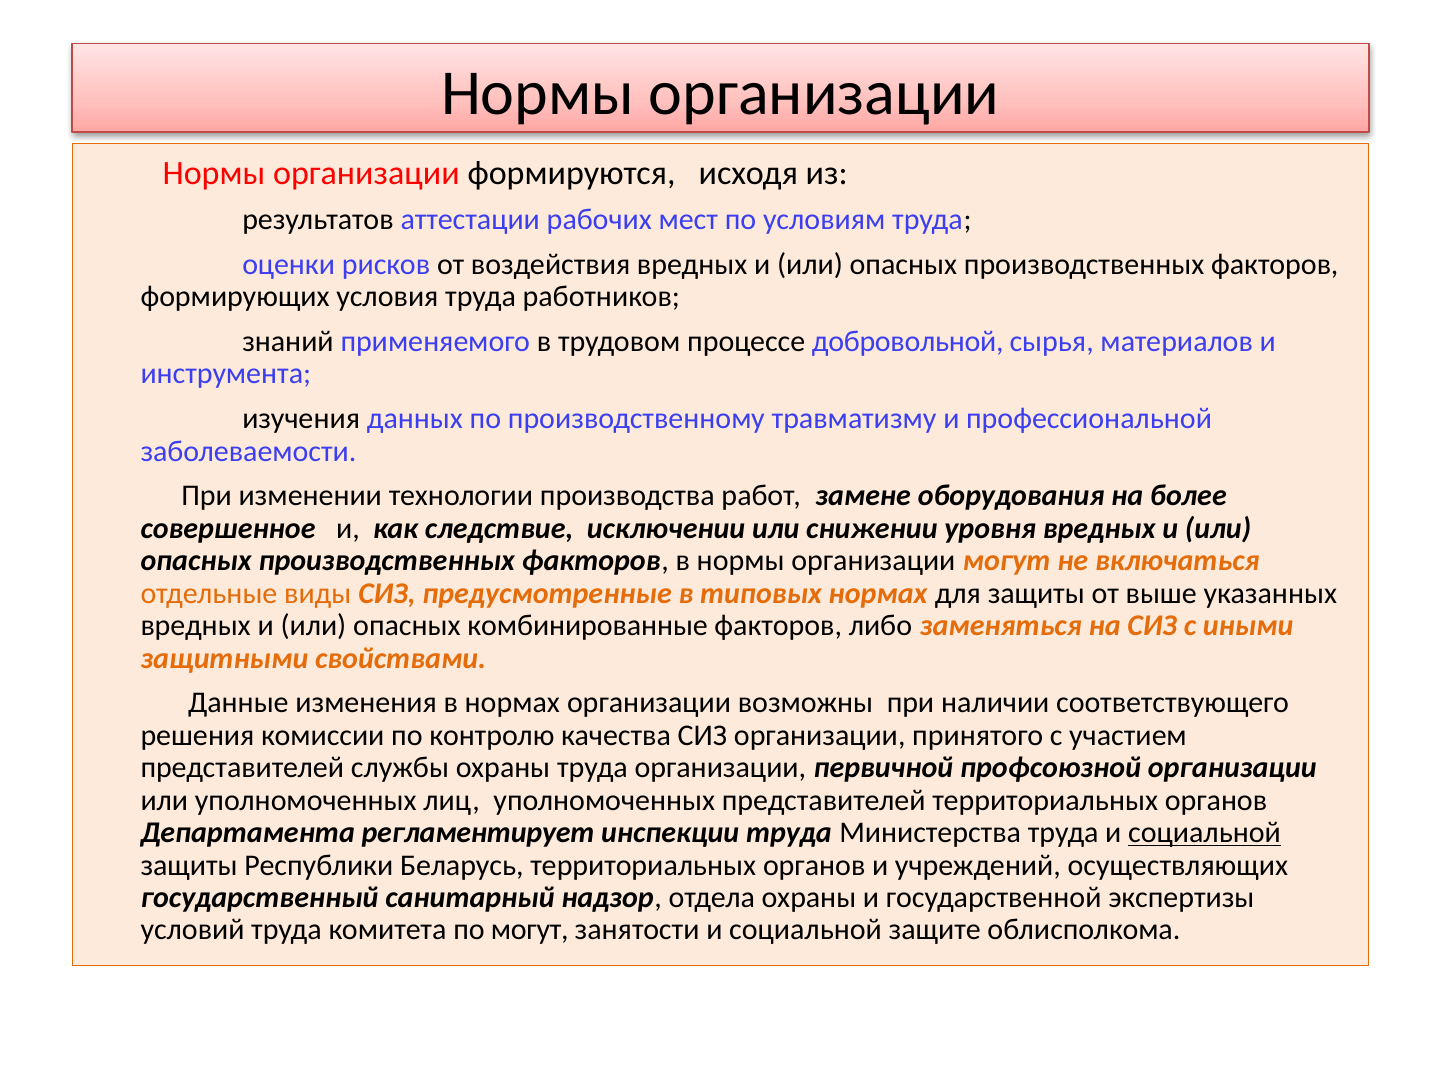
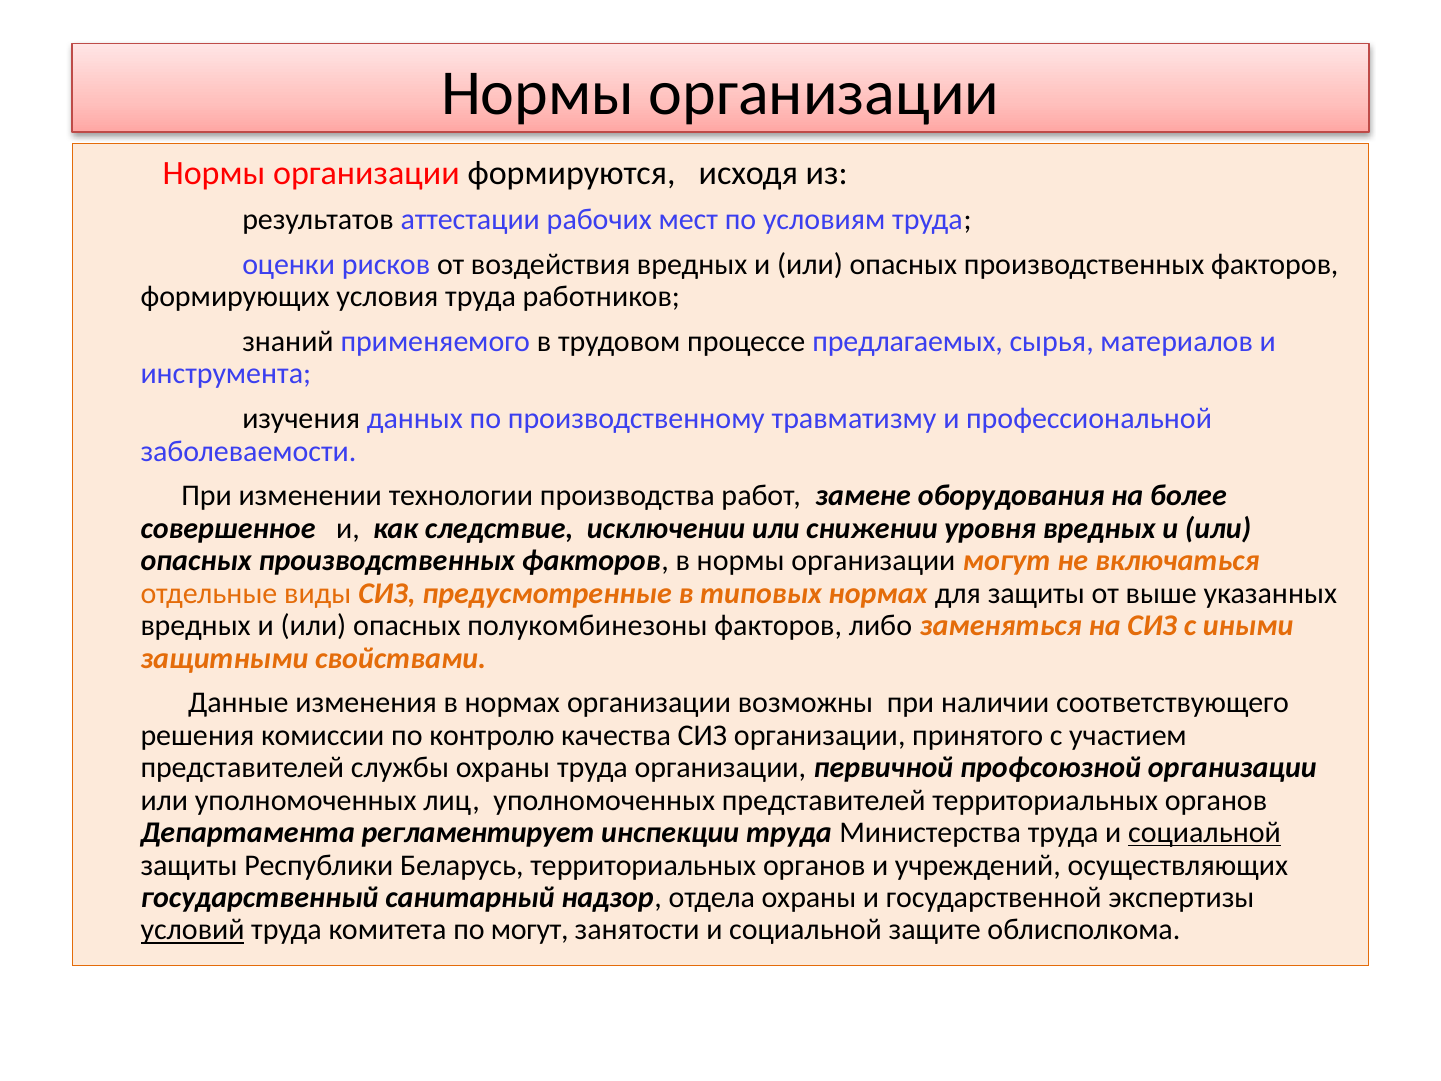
добровольной: добровольной -> предлагаемых (908, 341)
комбинированные: комбинированные -> полукомбинезоны (587, 625)
условий underline: none -> present (193, 930)
